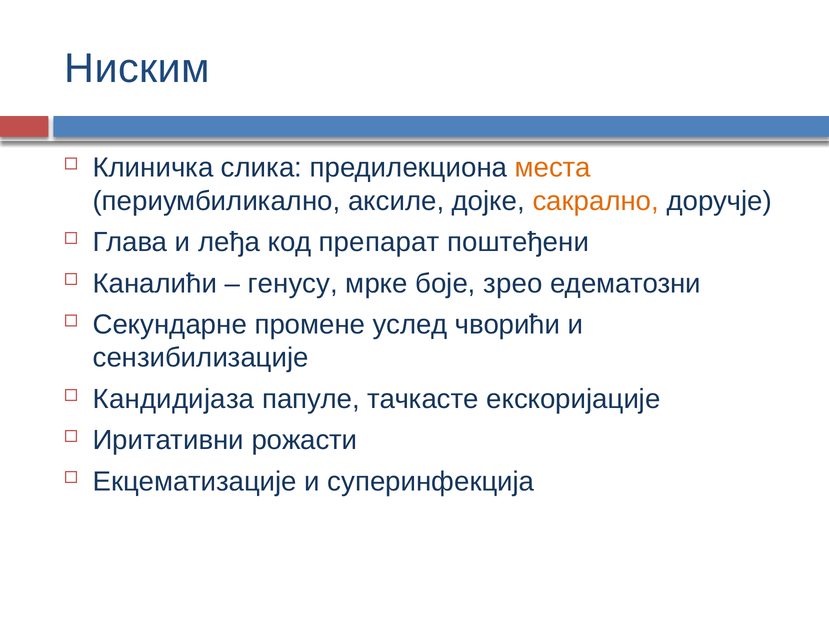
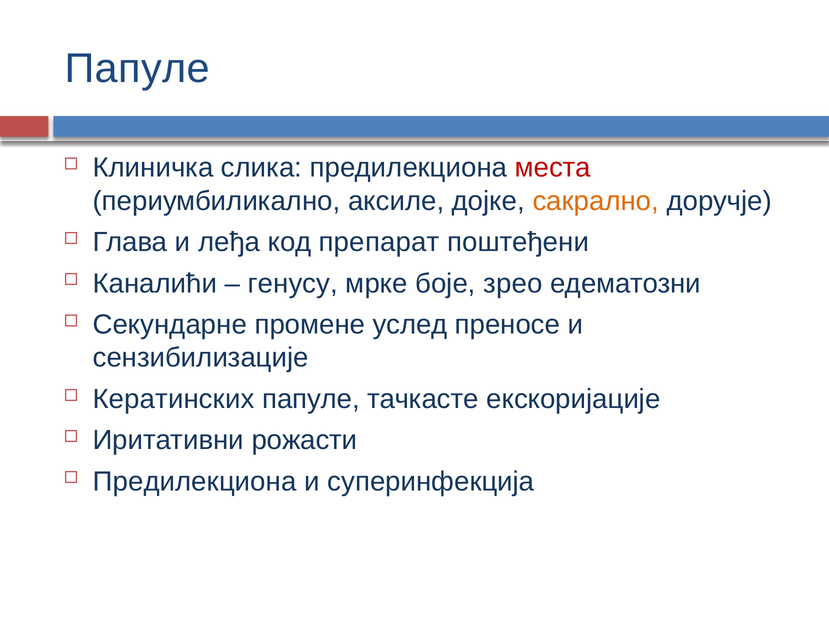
Ниским: Ниским -> Папуле (137, 69)
места colour: orange -> red (553, 168)
чворићи: чворићи -> преносе (507, 325)
Кандидијаза: Кандидијаза -> Кератинских (174, 399)
Екцематизације: Екцематизације -> Предилекциона (195, 481)
